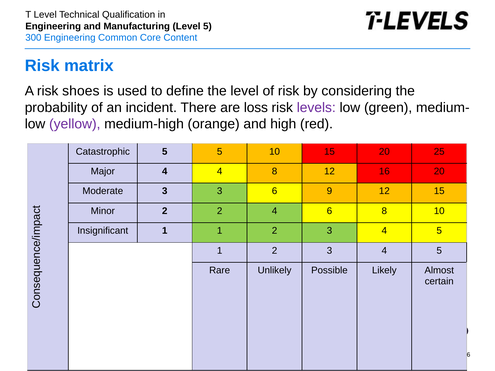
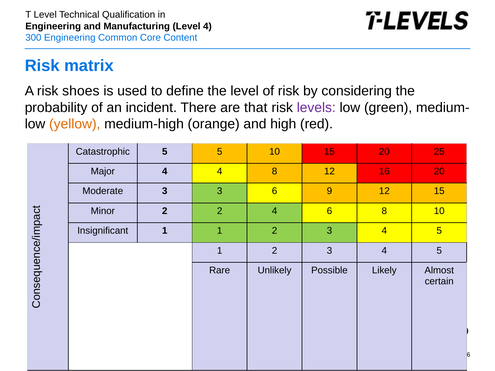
Level 5: 5 -> 4 (207, 26)
loss: loss -> that (256, 108)
yellow colour: purple -> orange (75, 124)
